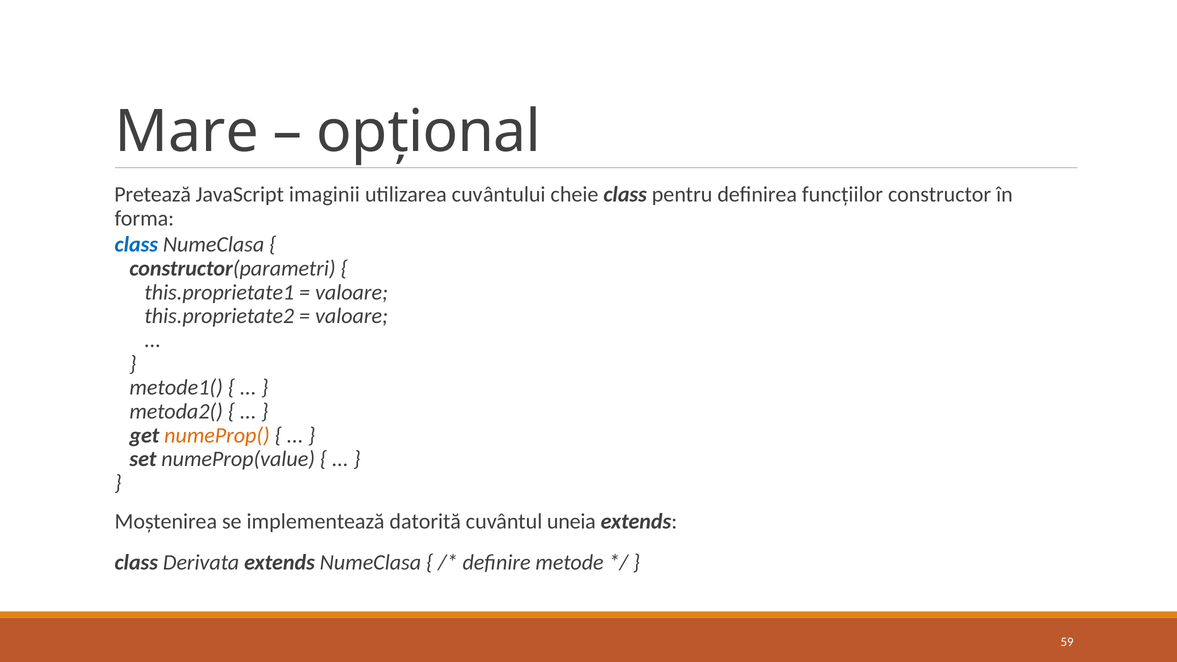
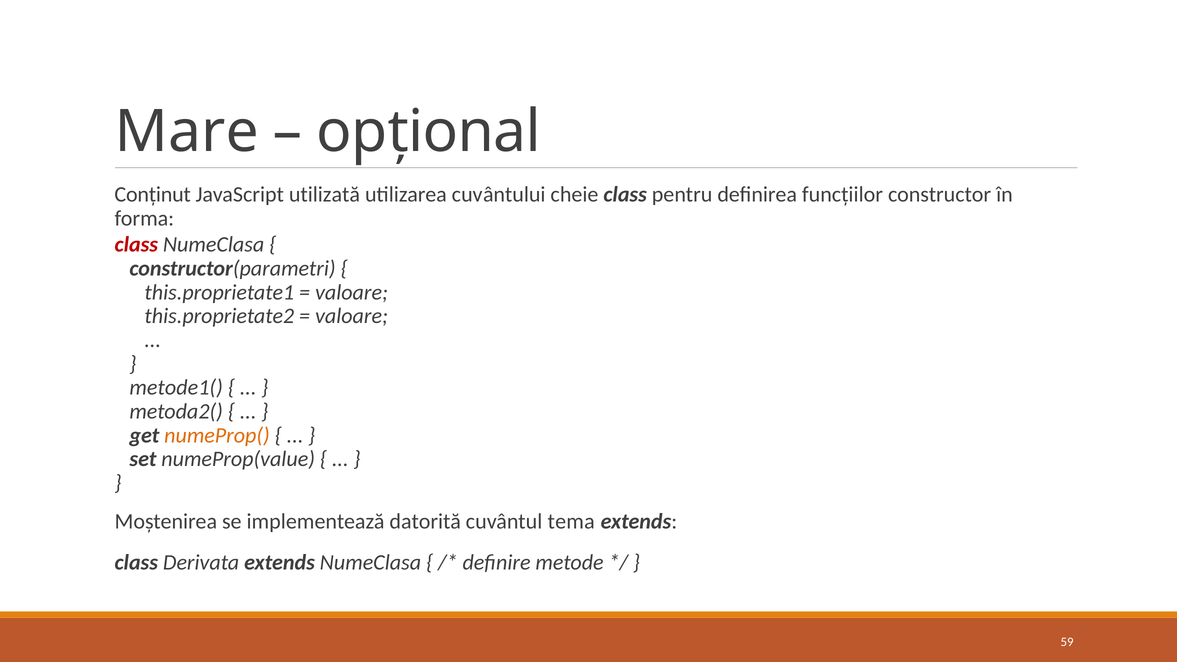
Pretează: Pretează -> Conținut (153, 194)
imaginii: imaginii -> utilizată (324, 194)
class colour: blue -> red (136, 245)
uneia: uneia -> tema (571, 522)
